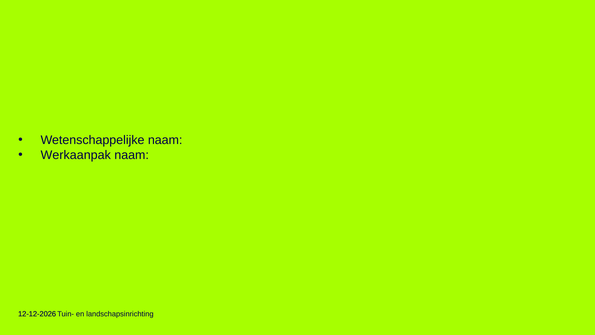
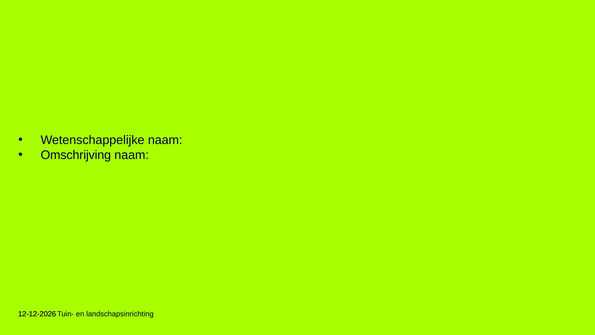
Werkaanpak: Werkaanpak -> Omschrijving (76, 155)
